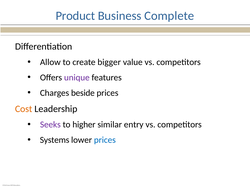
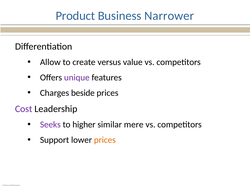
Complete: Complete -> Narrower (169, 16)
bigger: bigger -> versus (109, 62)
Cost colour: orange -> purple (24, 109)
entry: entry -> mere (134, 125)
Systems: Systems -> Support (55, 140)
prices colour: blue -> orange (105, 140)
